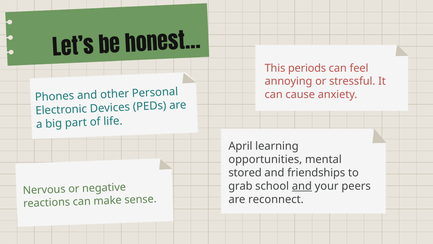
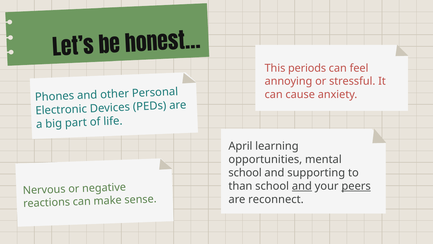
stored: stored -> school (245, 172)
friendships: friendships -> supporting (316, 172)
grab: grab -> than (240, 186)
peers underline: none -> present (356, 186)
